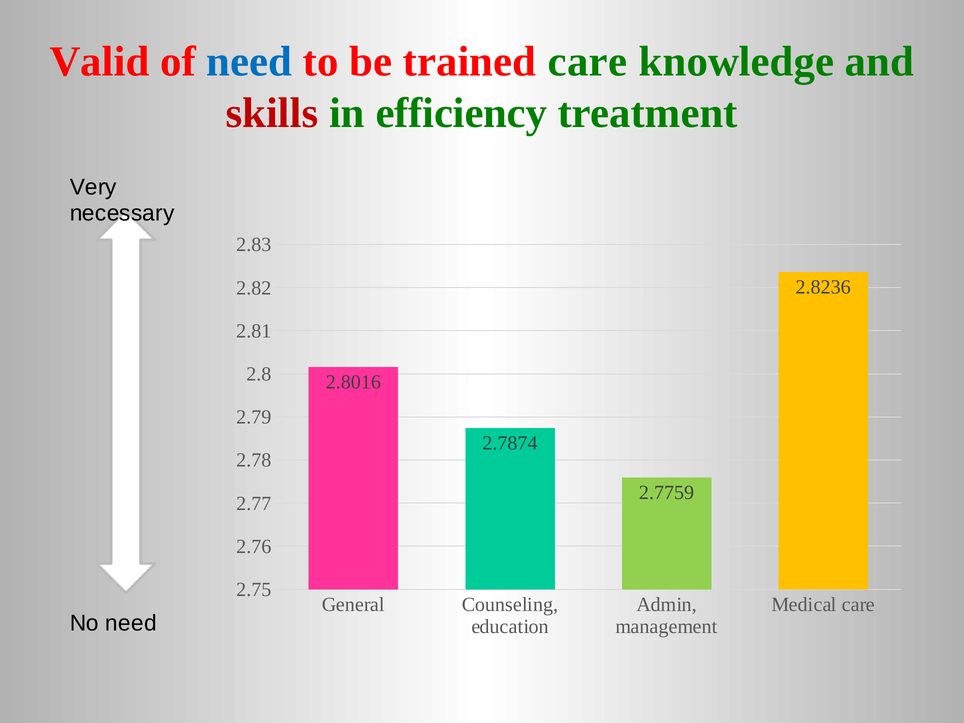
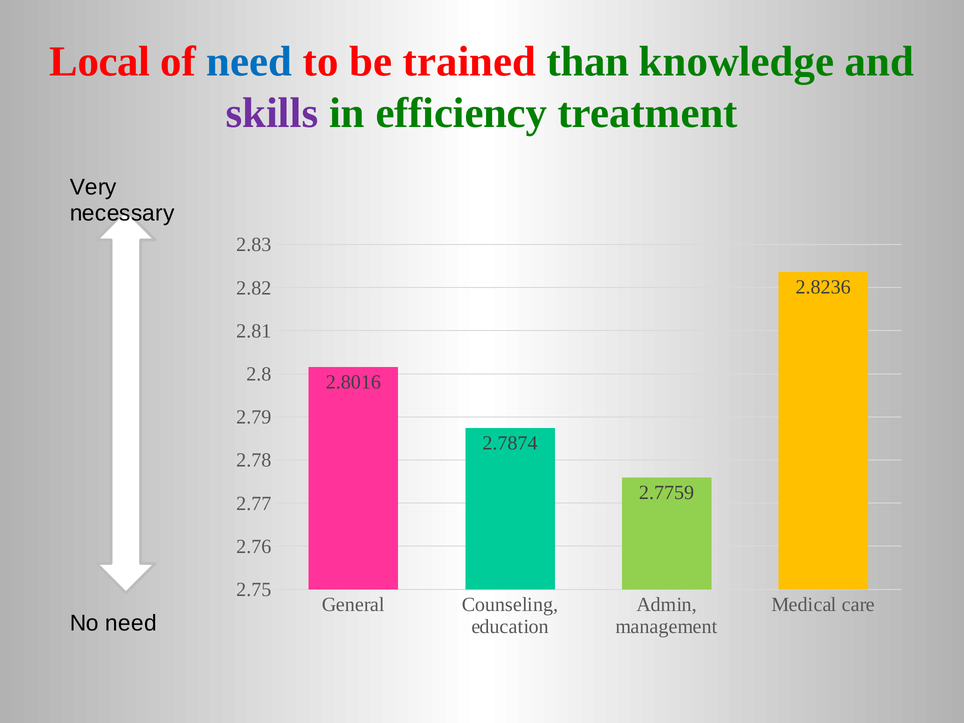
Valid: Valid -> Local (100, 62)
trained care: care -> than (588, 62)
skills colour: red -> purple (272, 113)
